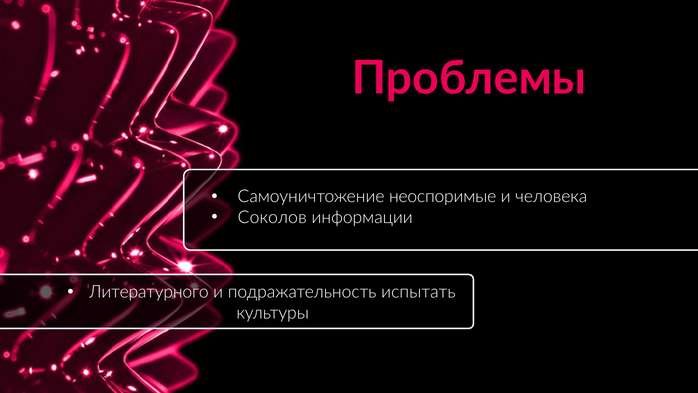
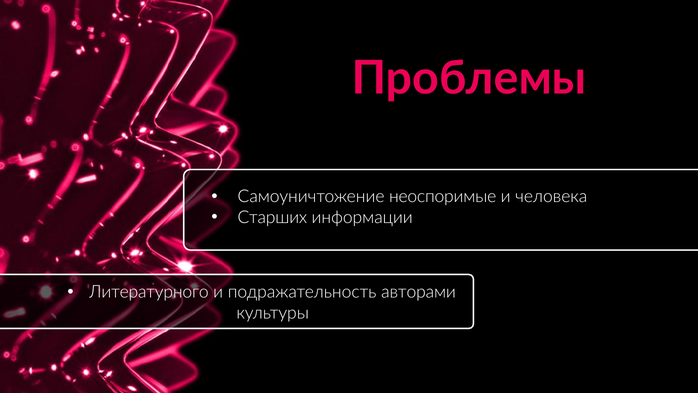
Соколов: Соколов -> Старших (272, 217)
испытать: испытать -> авторами (419, 292)
